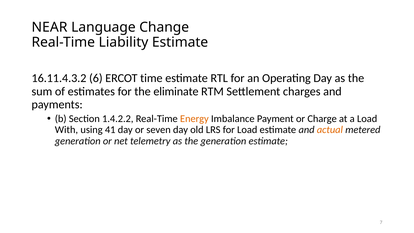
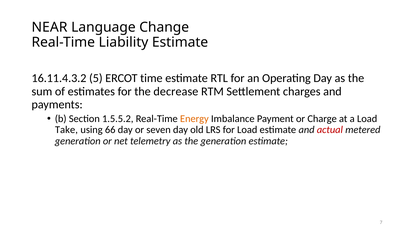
6: 6 -> 5 (96, 78)
eliminate: eliminate -> decrease (176, 91)
1.4.2.2: 1.4.2.2 -> 1.5.5.2 (118, 119)
With: With -> Take (66, 130)
41: 41 -> 66 (110, 130)
actual colour: orange -> red (330, 130)
